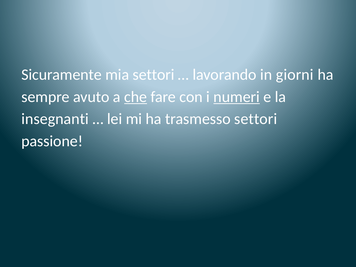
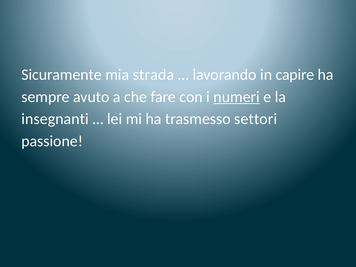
mia settori: settori -> strada (153, 75)
giorni: giorni -> capire (295, 75)
che underline: present -> none (136, 97)
